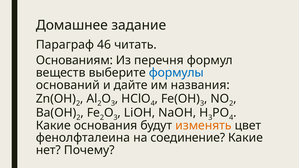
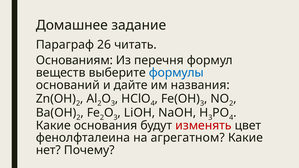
46: 46 -> 26 (104, 45)
изменять colour: orange -> red (203, 126)
соединение: соединение -> агрегатном (188, 138)
